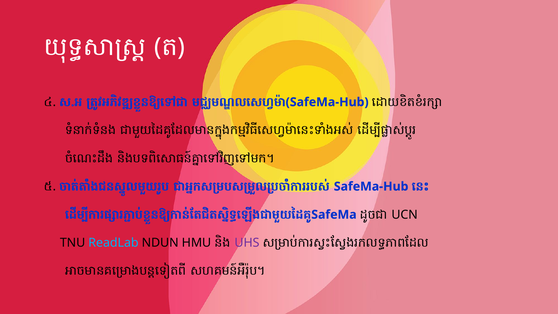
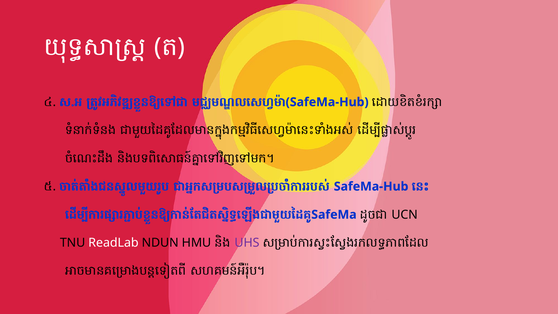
ReadLab colour: light blue -> white (113, 243)
